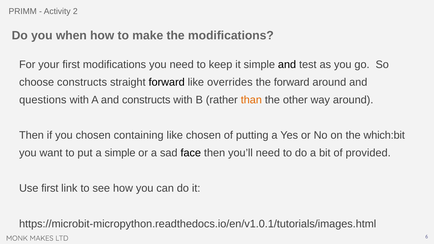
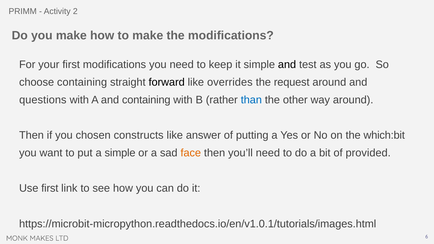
you when: when -> make (71, 35)
choose constructs: constructs -> containing (82, 82)
the forward: forward -> request (292, 82)
and constructs: constructs -> containing (146, 100)
than colour: orange -> blue (251, 100)
containing: containing -> constructs (139, 135)
like chosen: chosen -> answer (203, 135)
face colour: black -> orange (191, 153)
